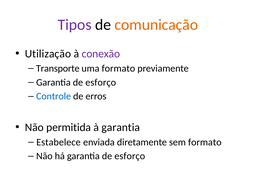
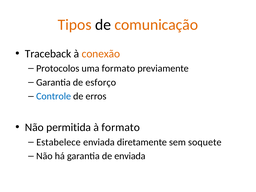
Tipos colour: purple -> orange (75, 25)
Utilização: Utilização -> Traceback (48, 54)
conexão colour: purple -> orange (101, 54)
Transporte: Transporte -> Protocolos (58, 68)
à garantia: garantia -> formato (121, 127)
sem formato: formato -> soquete (205, 142)
há garantia de esforço: esforço -> enviada (130, 156)
